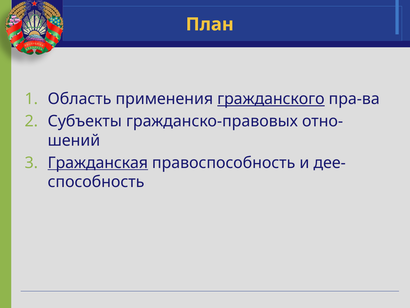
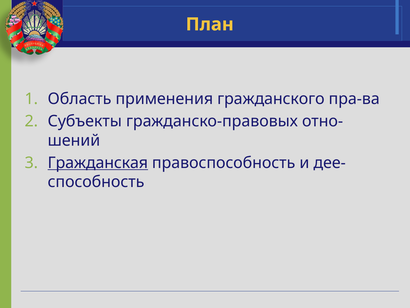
гражданского underline: present -> none (271, 99)
